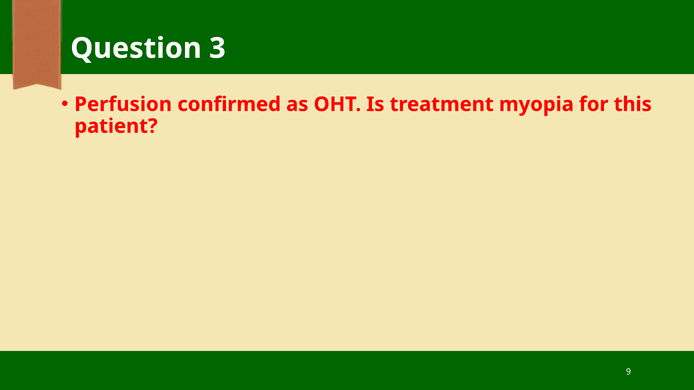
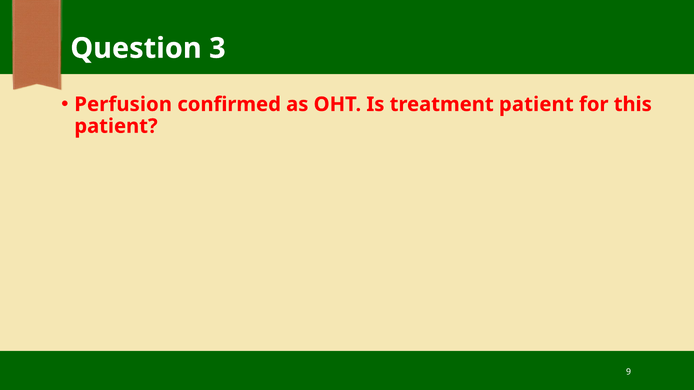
treatment myopia: myopia -> patient (536, 104)
